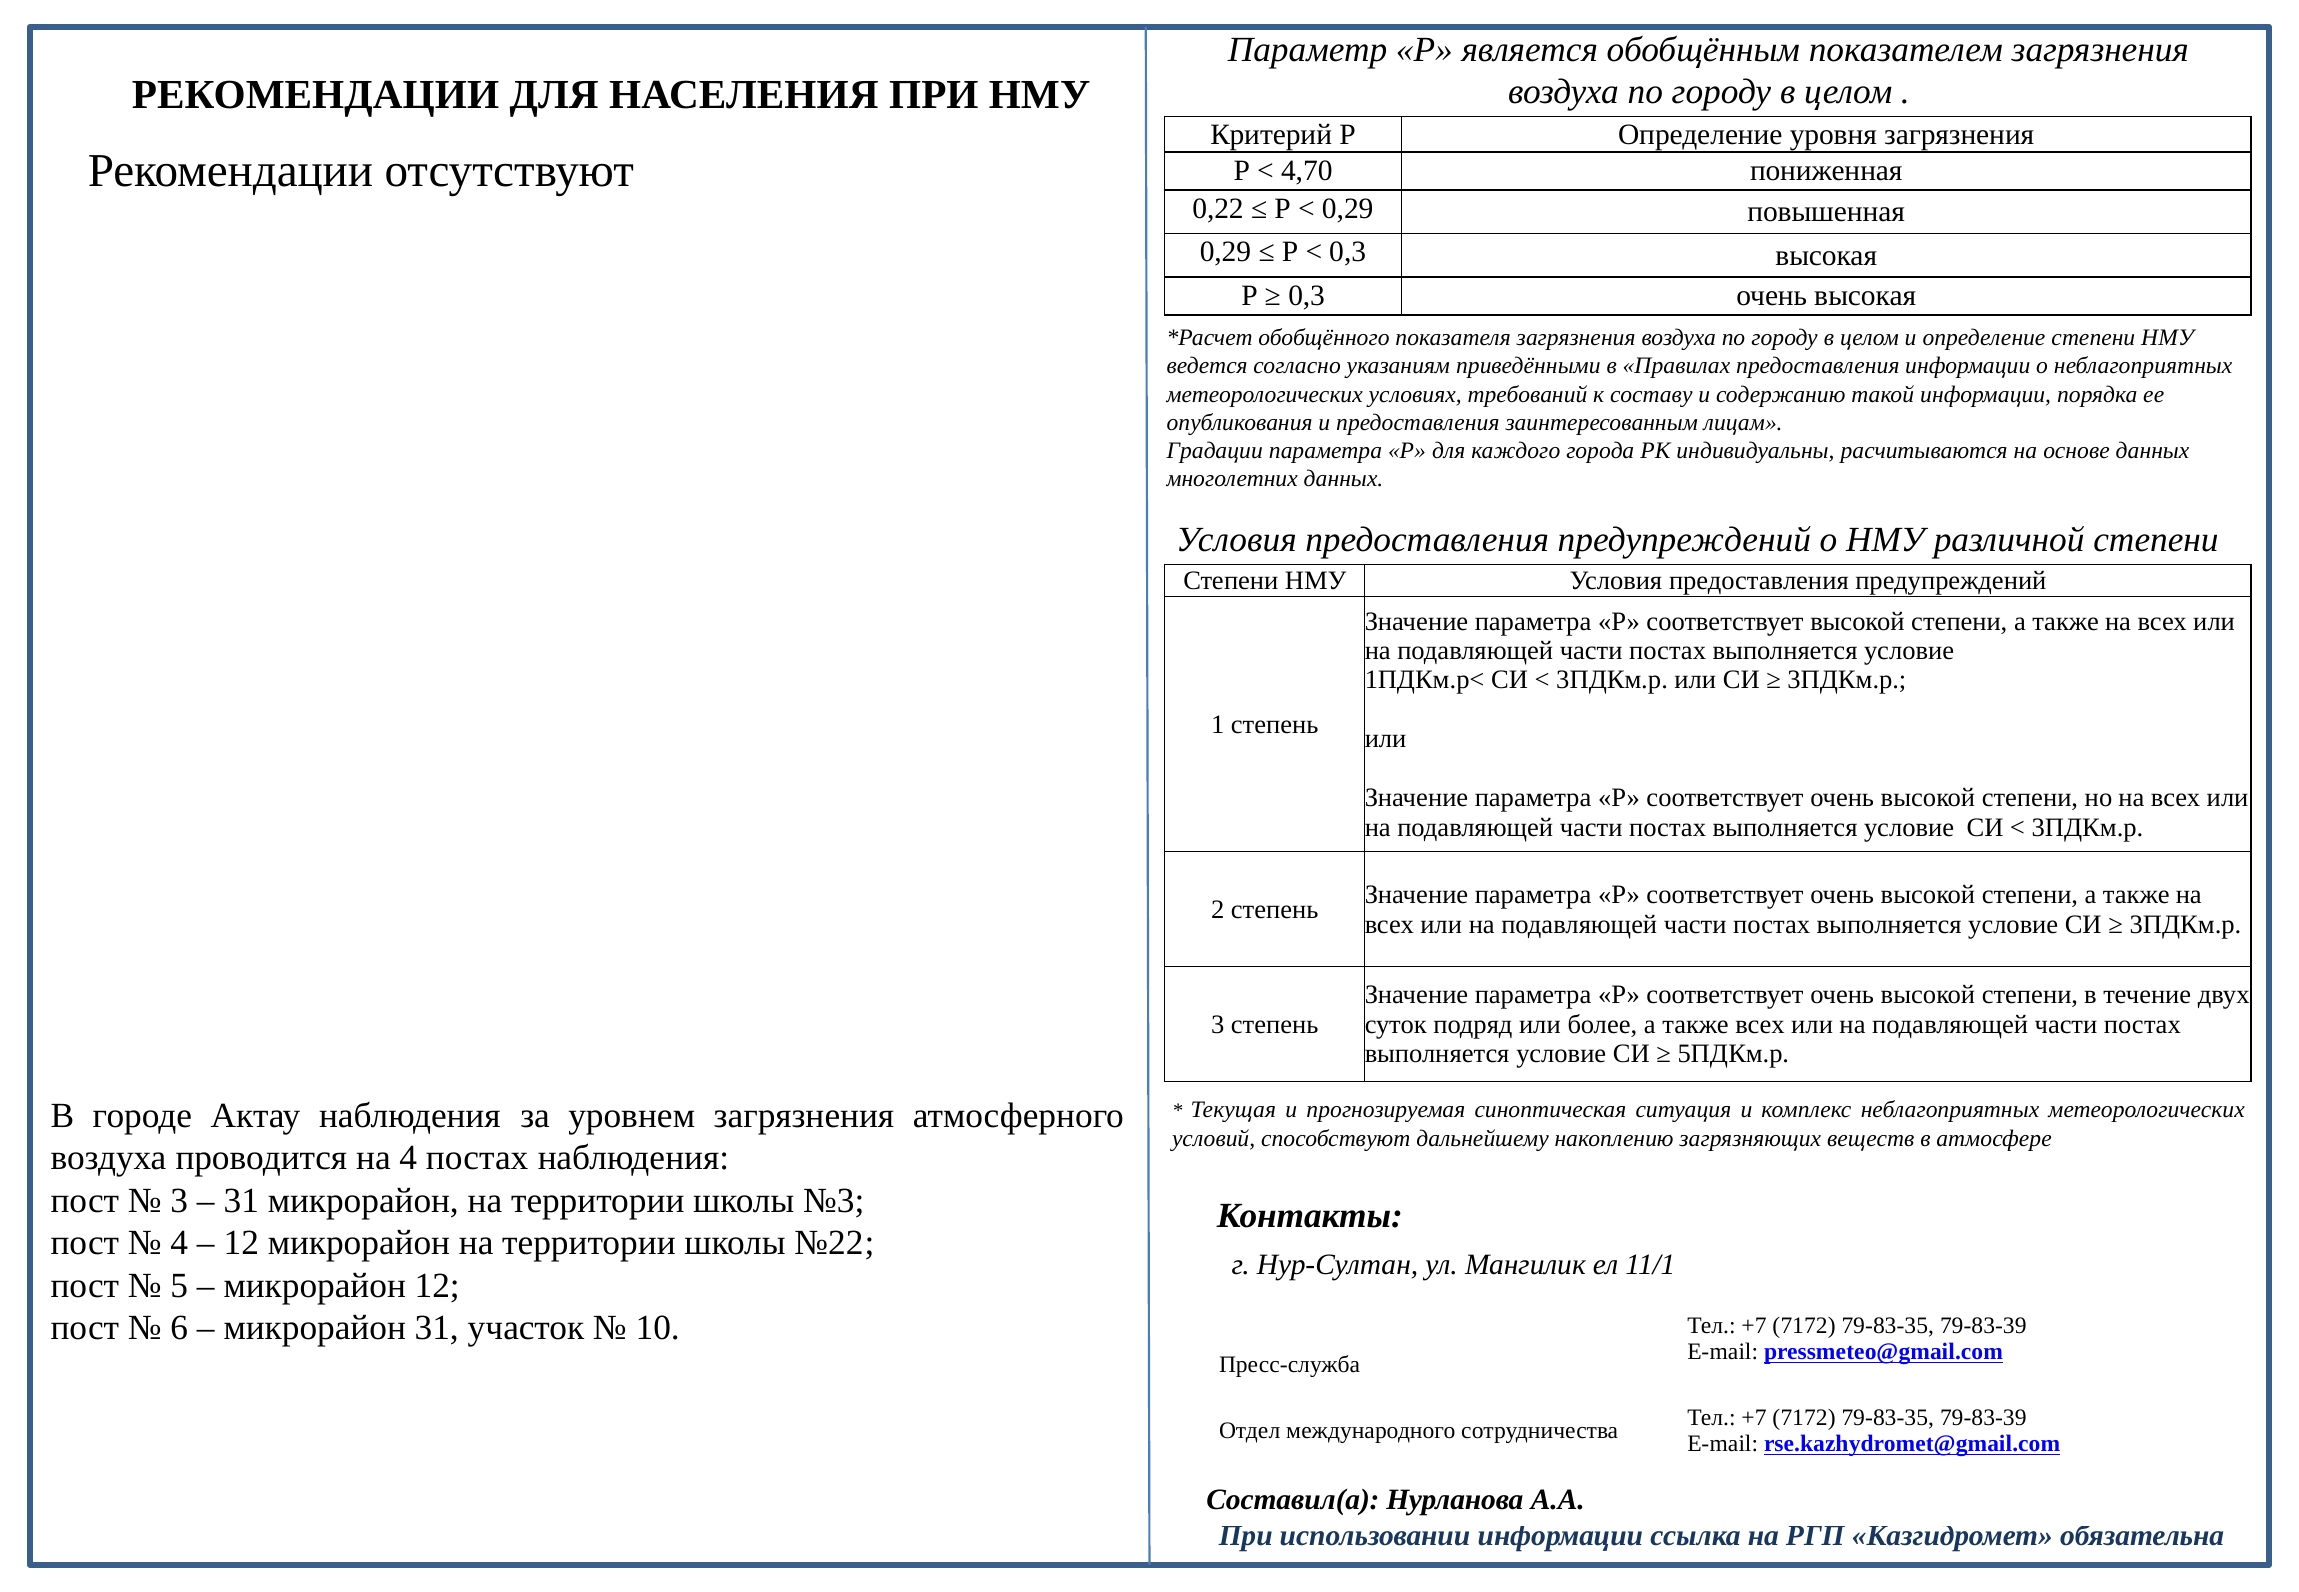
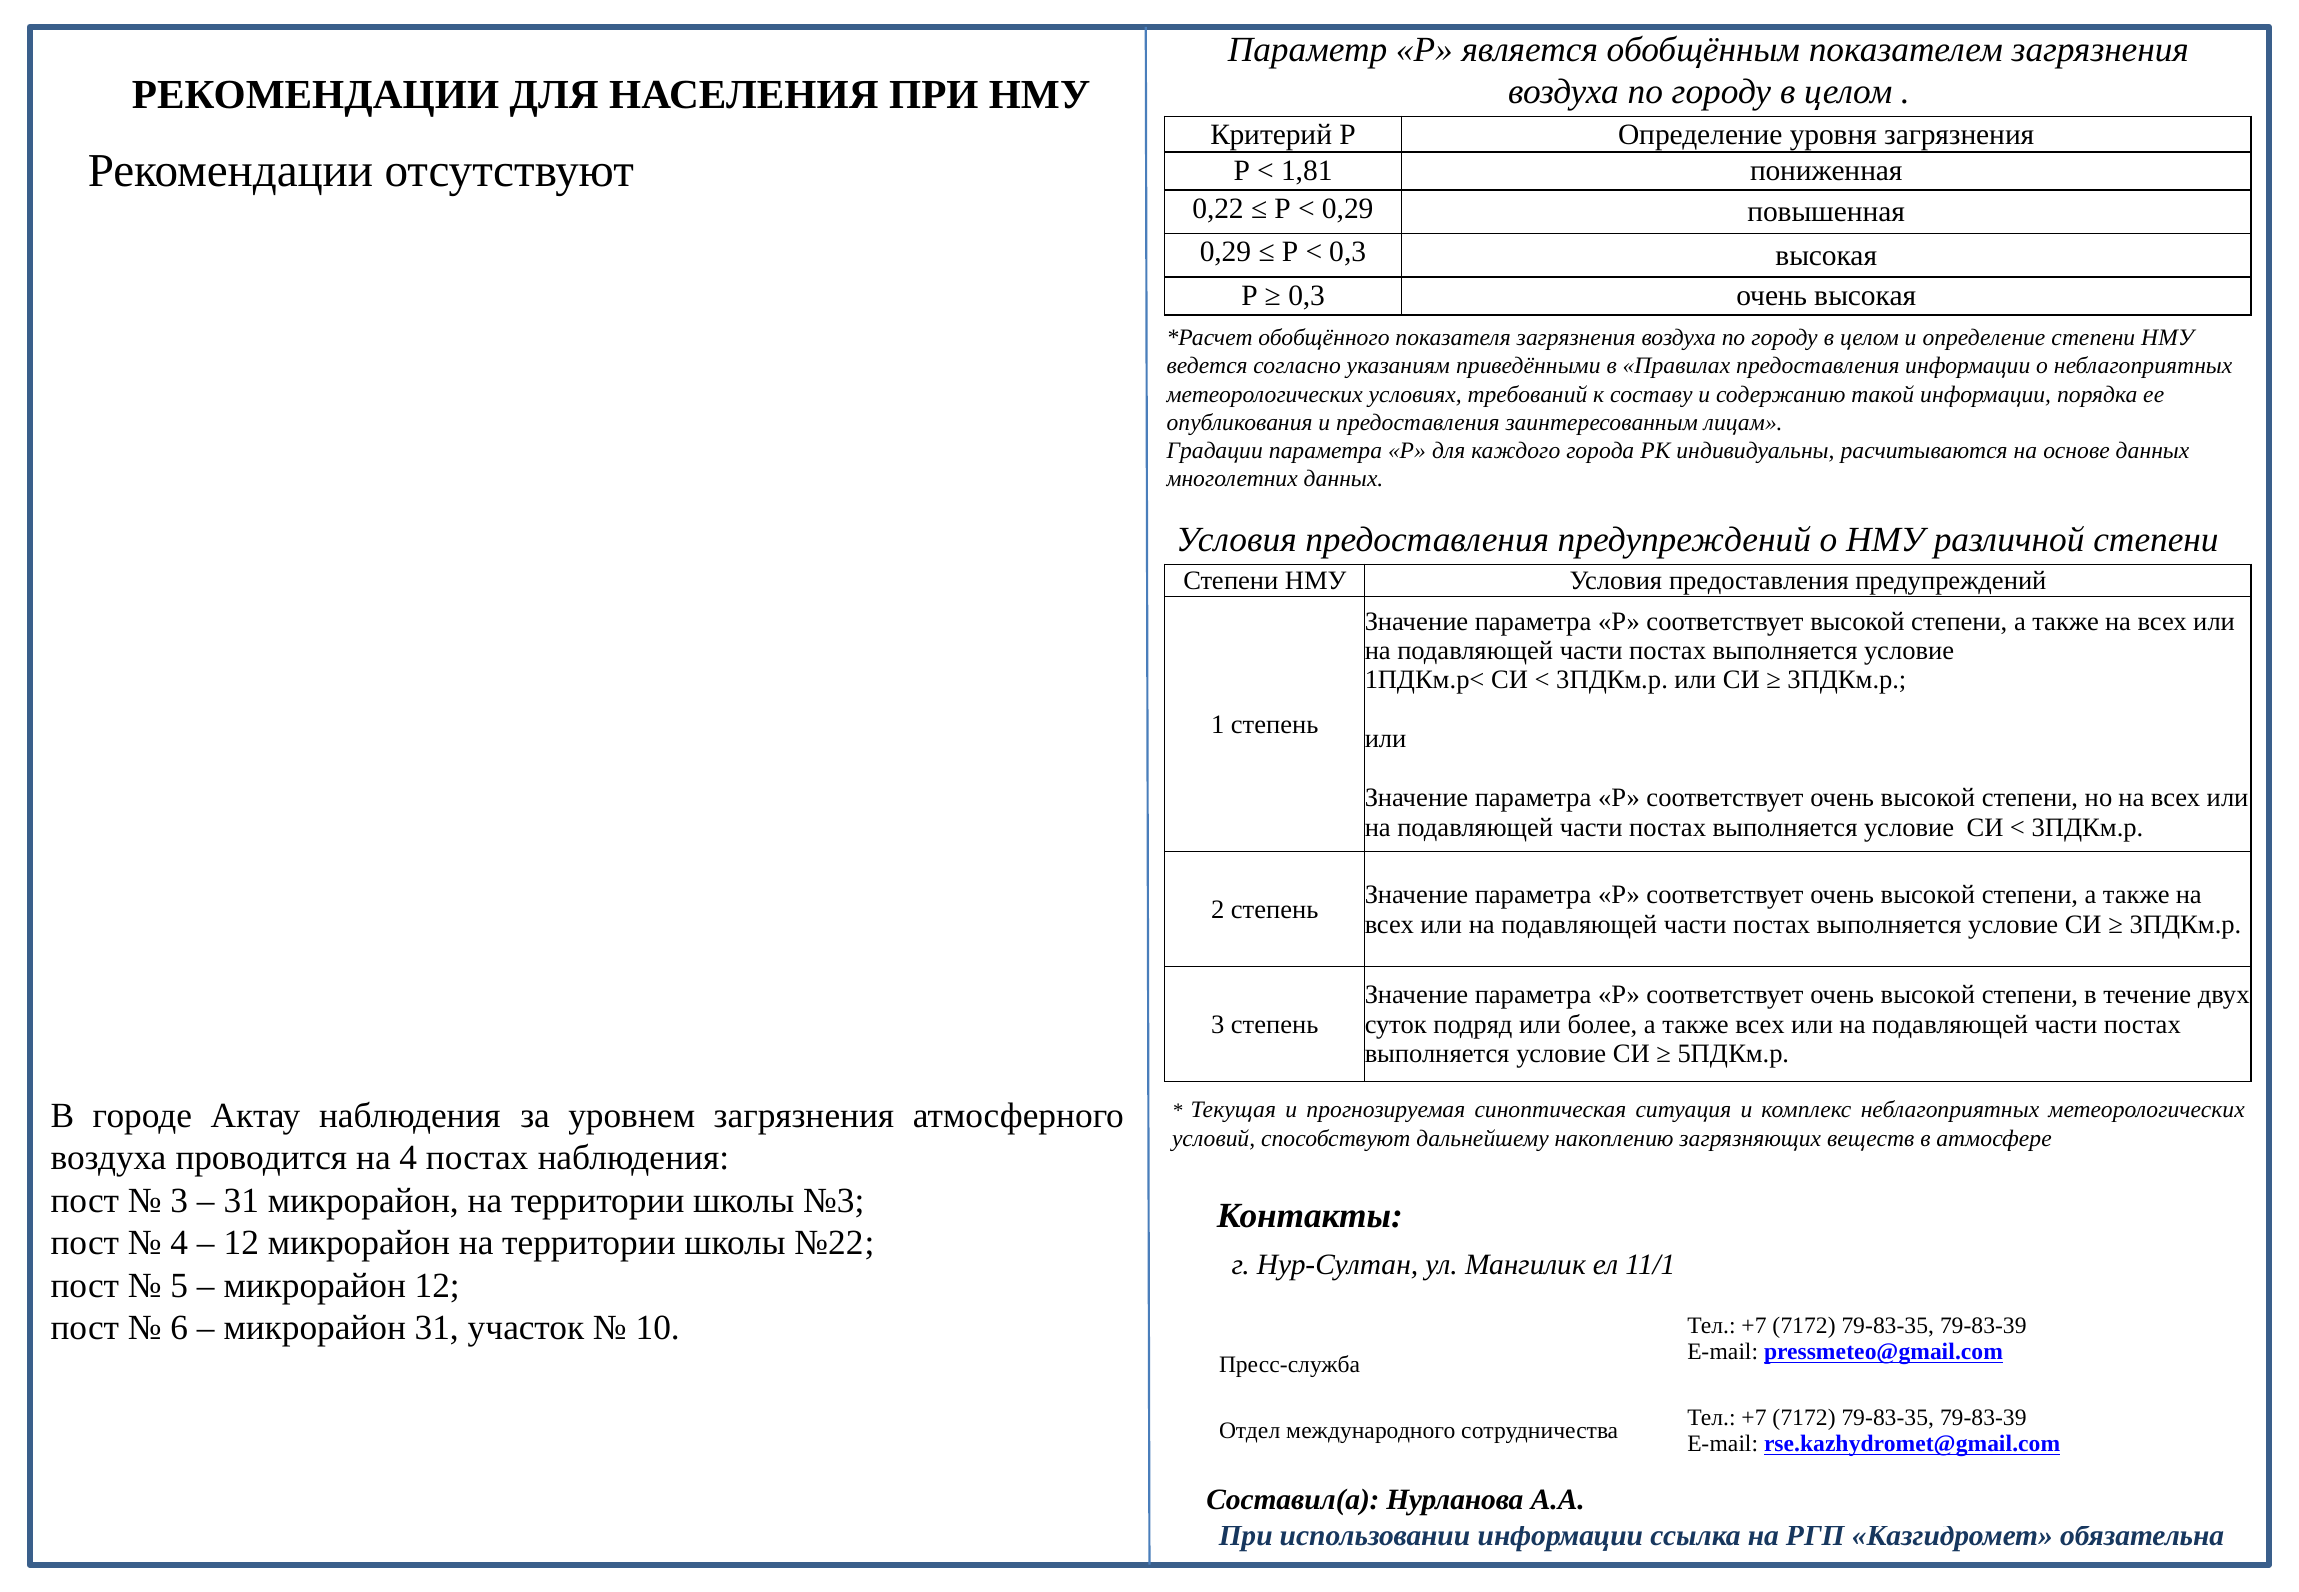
4,70: 4,70 -> 1,81 (1307, 171)
